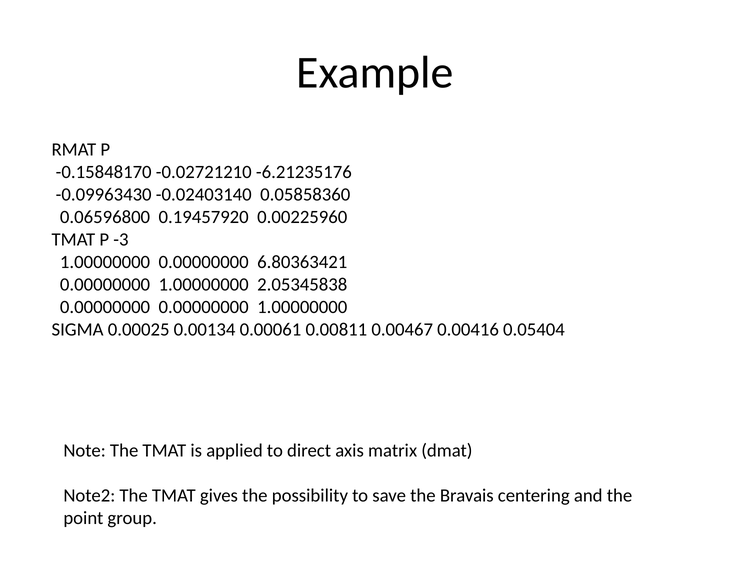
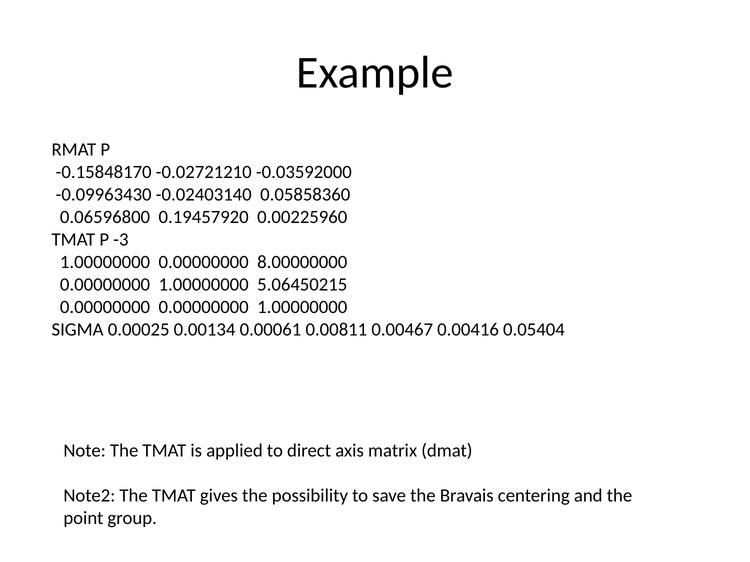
-6.21235176: -6.21235176 -> -0.03592000 (304, 172)
6.80363421: 6.80363421 -> 8.00000000 (302, 262)
2.05345838: 2.05345838 -> 5.06450215 (302, 285)
